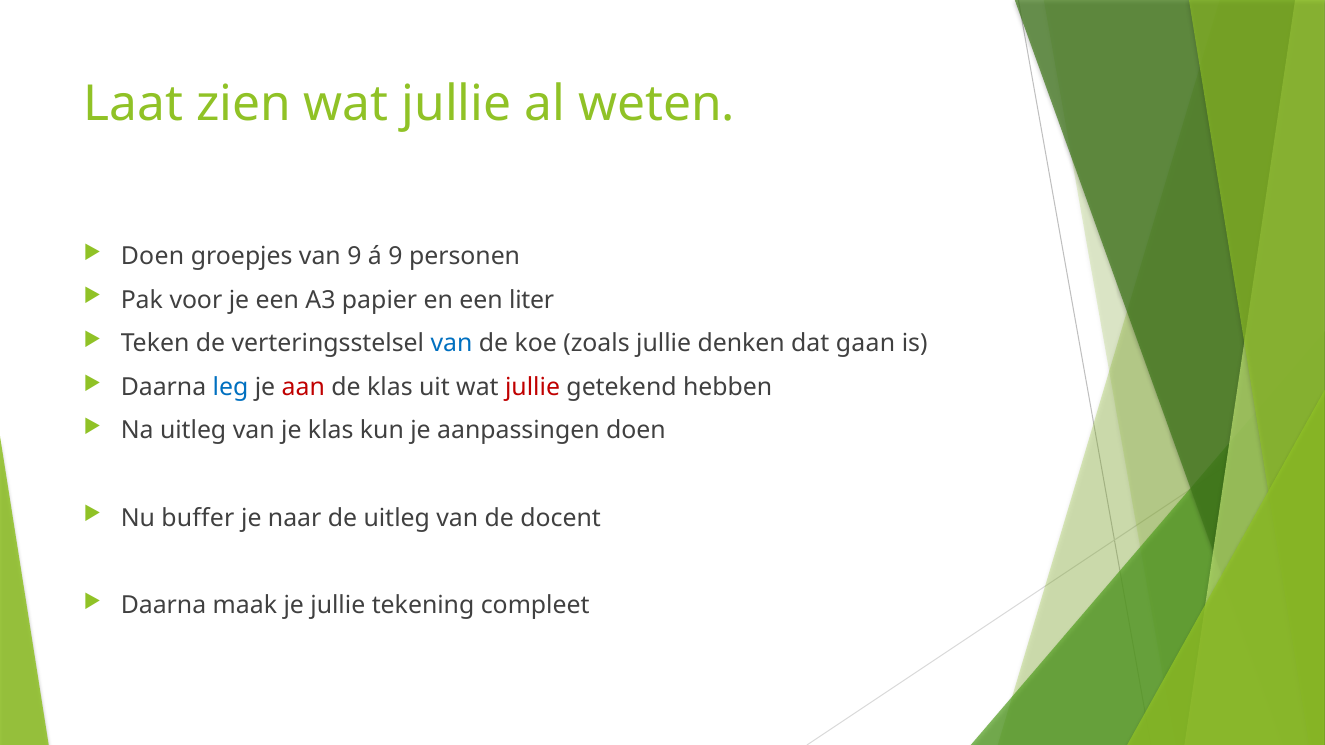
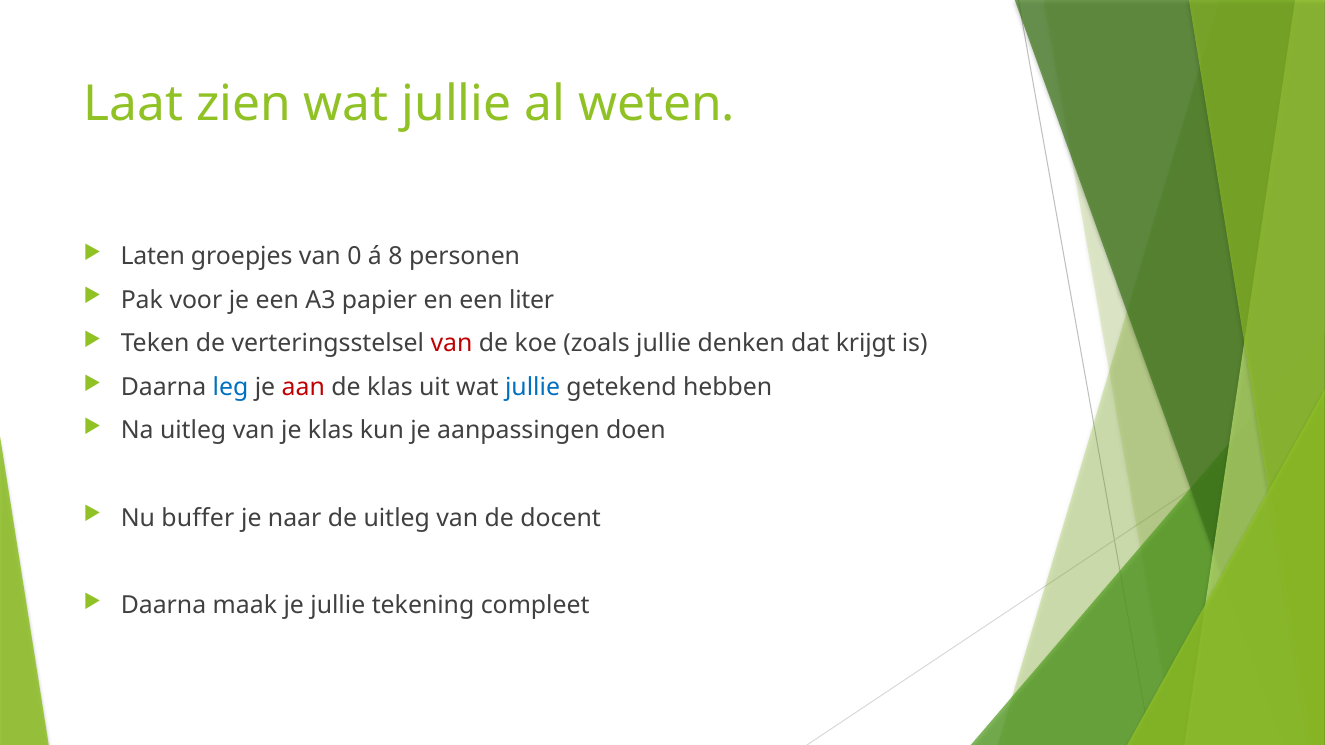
Doen: Doen -> Laten (153, 256)
van 9: 9 -> 0 (354, 256)
á 9: 9 -> 8 (395, 256)
van colour: blue -> red (452, 344)
gaan: gaan -> krijgt (866, 344)
jullie colour: red -> blue (533, 387)
